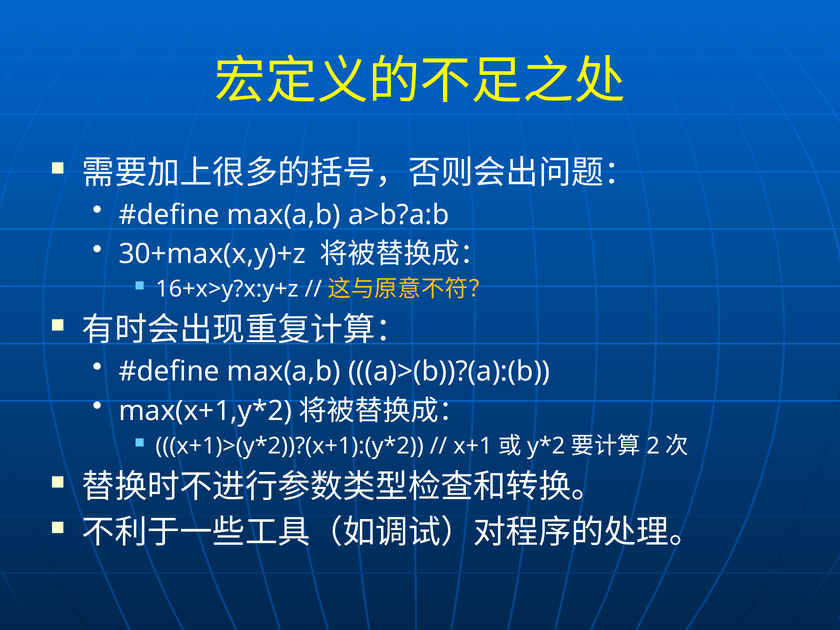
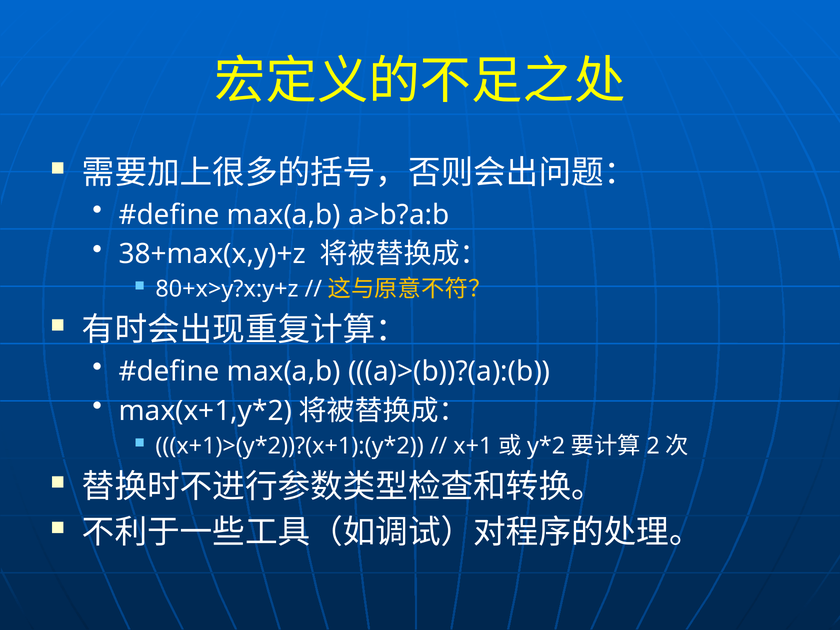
30+max(x,y)+z: 30+max(x,y)+z -> 38+max(x,y)+z (212, 254)
16+x>y?x:y+z: 16+x>y?x:y+z -> 80+x>y?x:y+z (227, 289)
